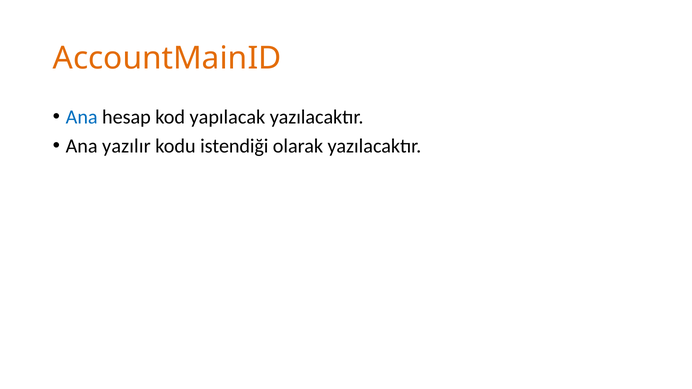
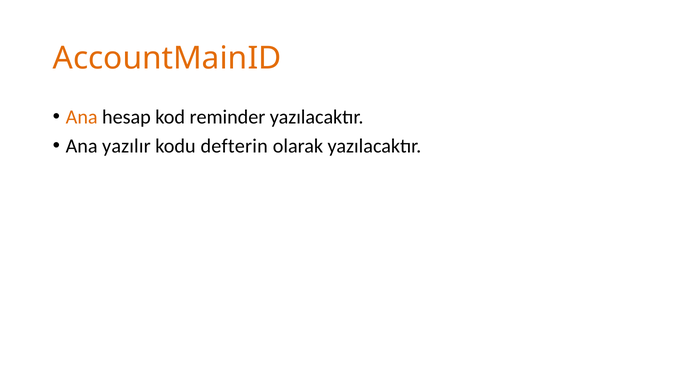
Ana colour: blue -> orange (82, 117)
yapılacak: yapılacak -> reminder (227, 117)
istendiği: istendiği -> defterin (234, 146)
